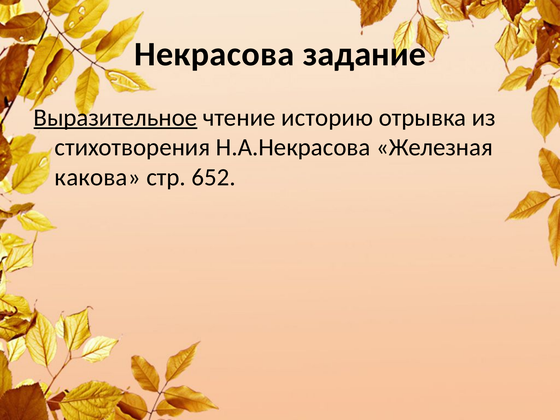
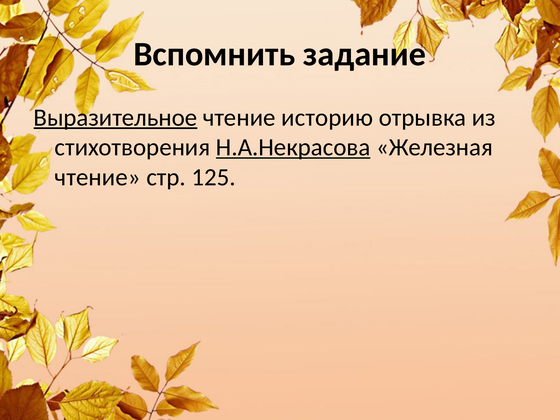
Некрасова: Некрасова -> Вспомнить (214, 54)
Н.А.Некрасова underline: none -> present (293, 147)
какова: какова -> чтение (98, 177)
652: 652 -> 125 (214, 177)
